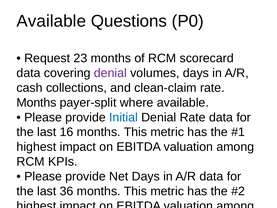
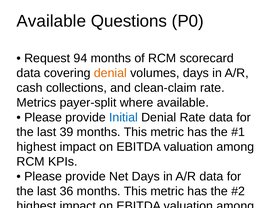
23: 23 -> 94 (80, 58)
denial colour: purple -> orange (110, 73)
Months: Months -> Metrics (36, 102)
16: 16 -> 39 (67, 132)
